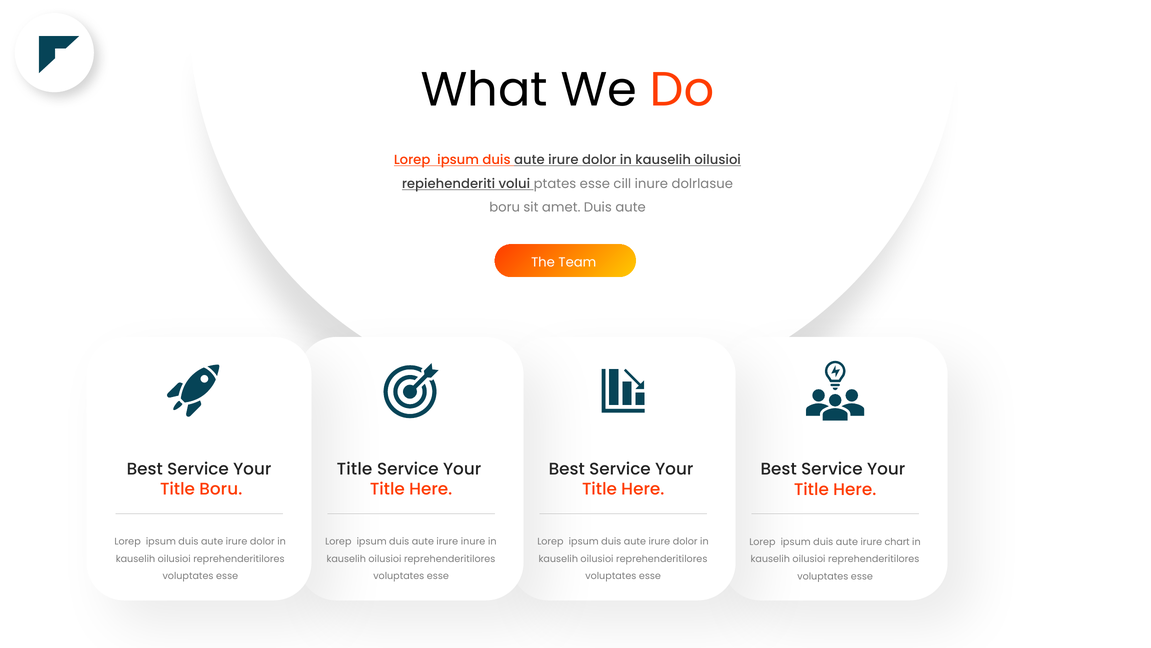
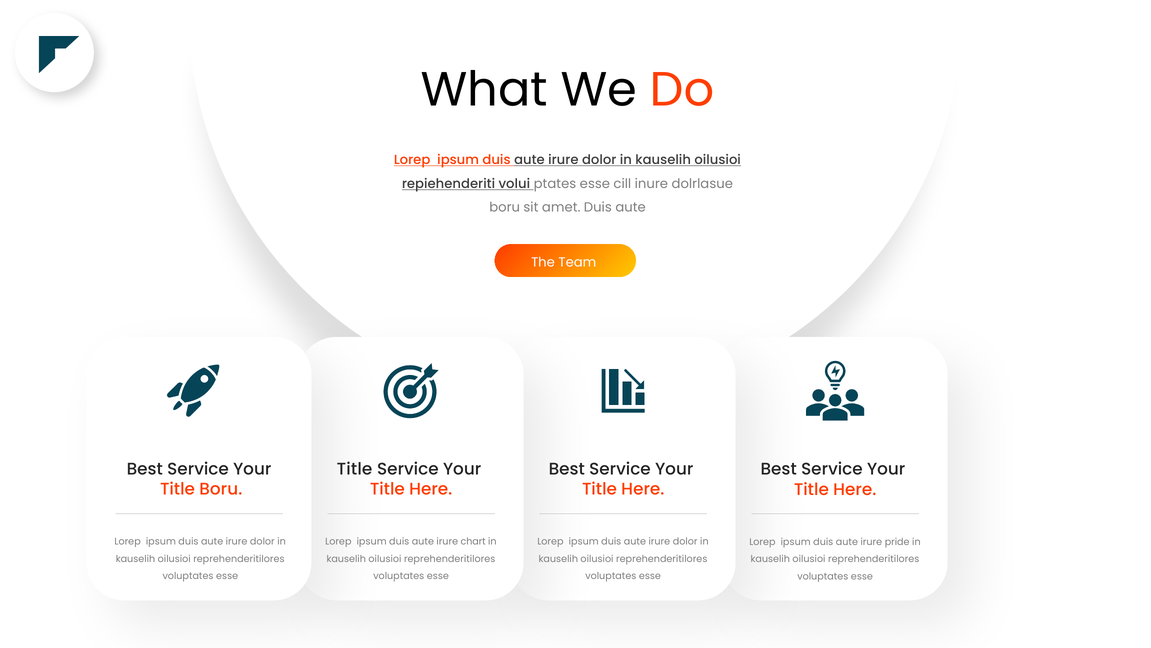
irure inure: inure -> chart (473, 541)
chart: chart -> pride (897, 541)
